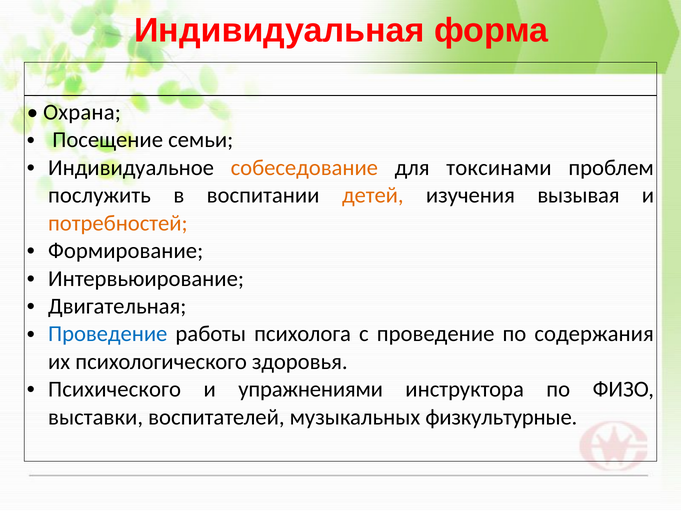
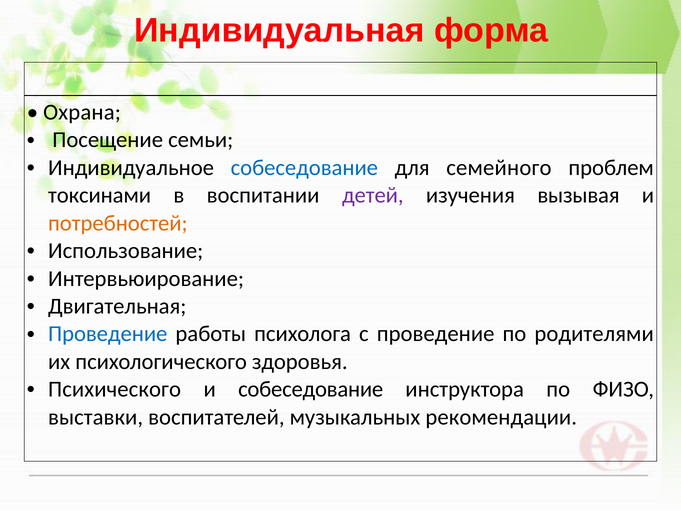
собеседование colour: orange -> blue (304, 168)
токсинами: токсинами -> семейного (499, 168)
послужить: послужить -> токсинами (100, 195)
детей colour: orange -> purple (373, 195)
Формирование: Формирование -> Использование (126, 251)
содержания: содержания -> родителями (594, 334)
и упражнениями: упражнениями -> собеседование (311, 389)
физкультурные: физкультурные -> рекомендации (501, 417)
